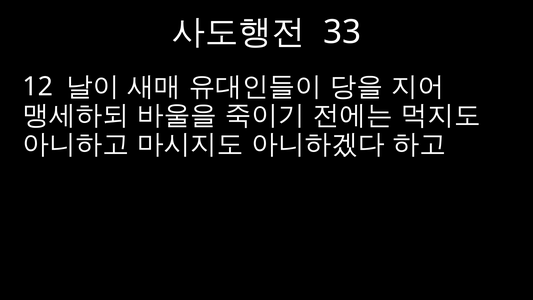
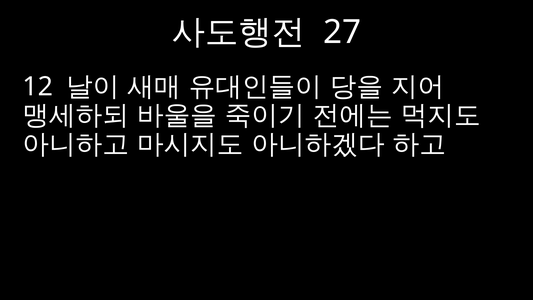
33: 33 -> 27 (342, 32)
